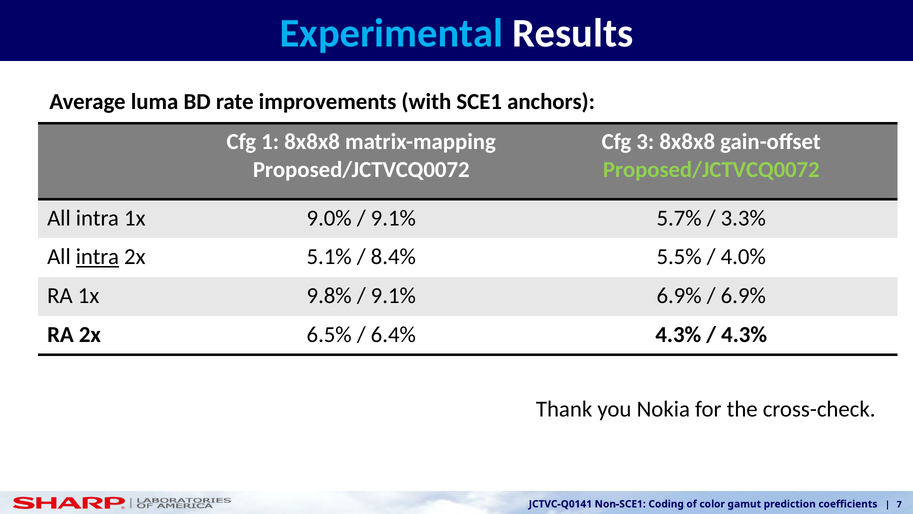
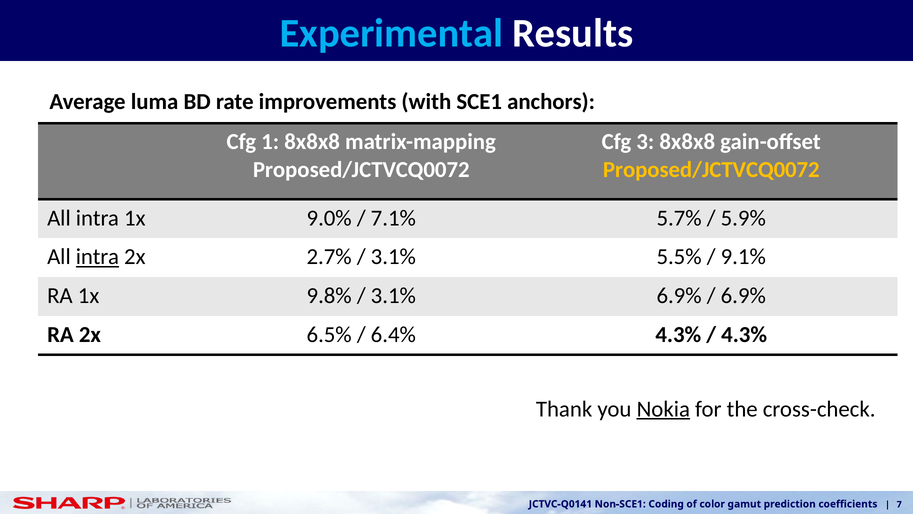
Proposed/JCTVCQ0072 colour: light green -> yellow (711, 170)
9.1%: 9.1% -> 7.1% (393, 218)
3.3%: 3.3% -> 5.9% (743, 218)
5.1%: 5.1% -> 2.7% (329, 257)
8.4%: 8.4% -> 3.1% (393, 257)
4.0%: 4.0% -> 9.1% (743, 257)
9.1%: 9.1% -> 3.1% (393, 296)
Nokia underline: none -> present (663, 409)
